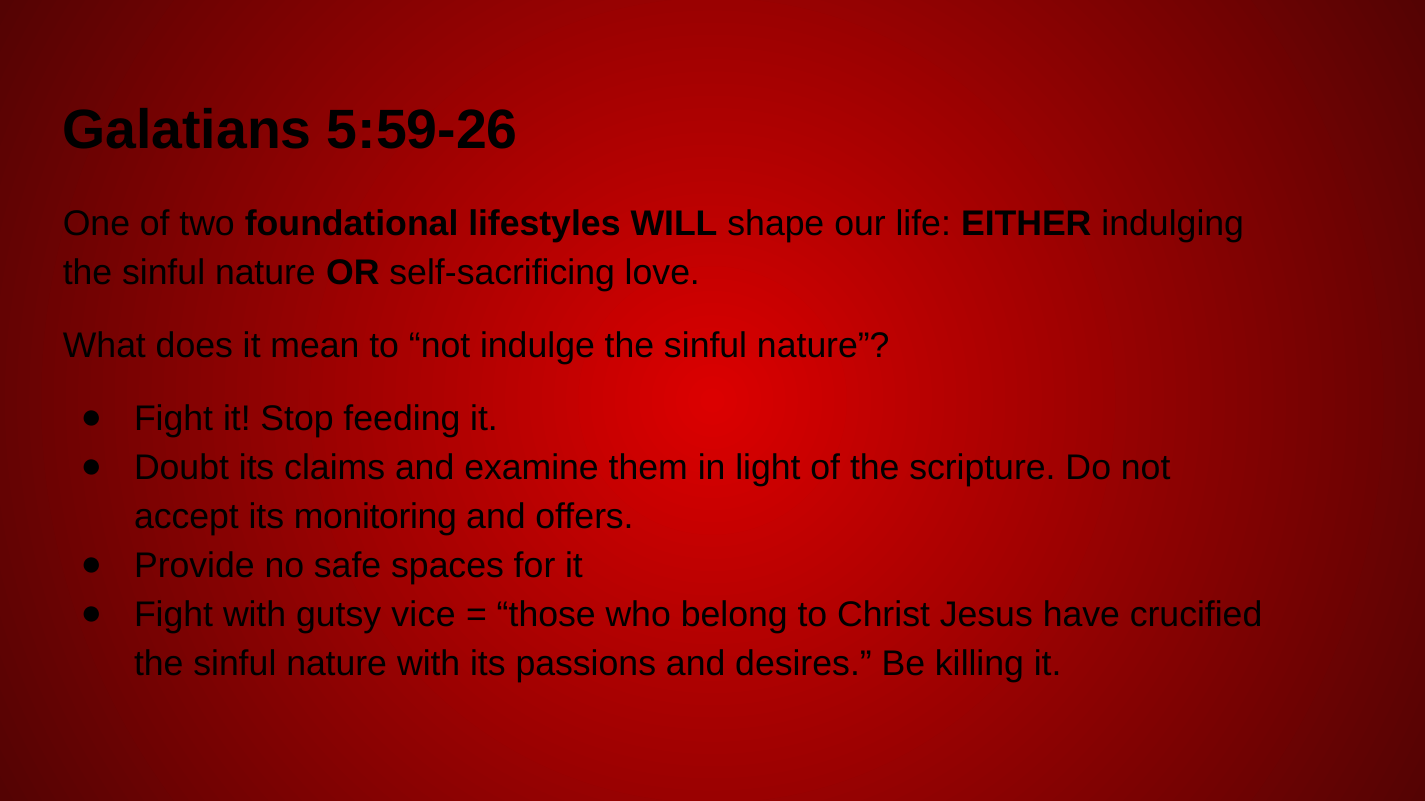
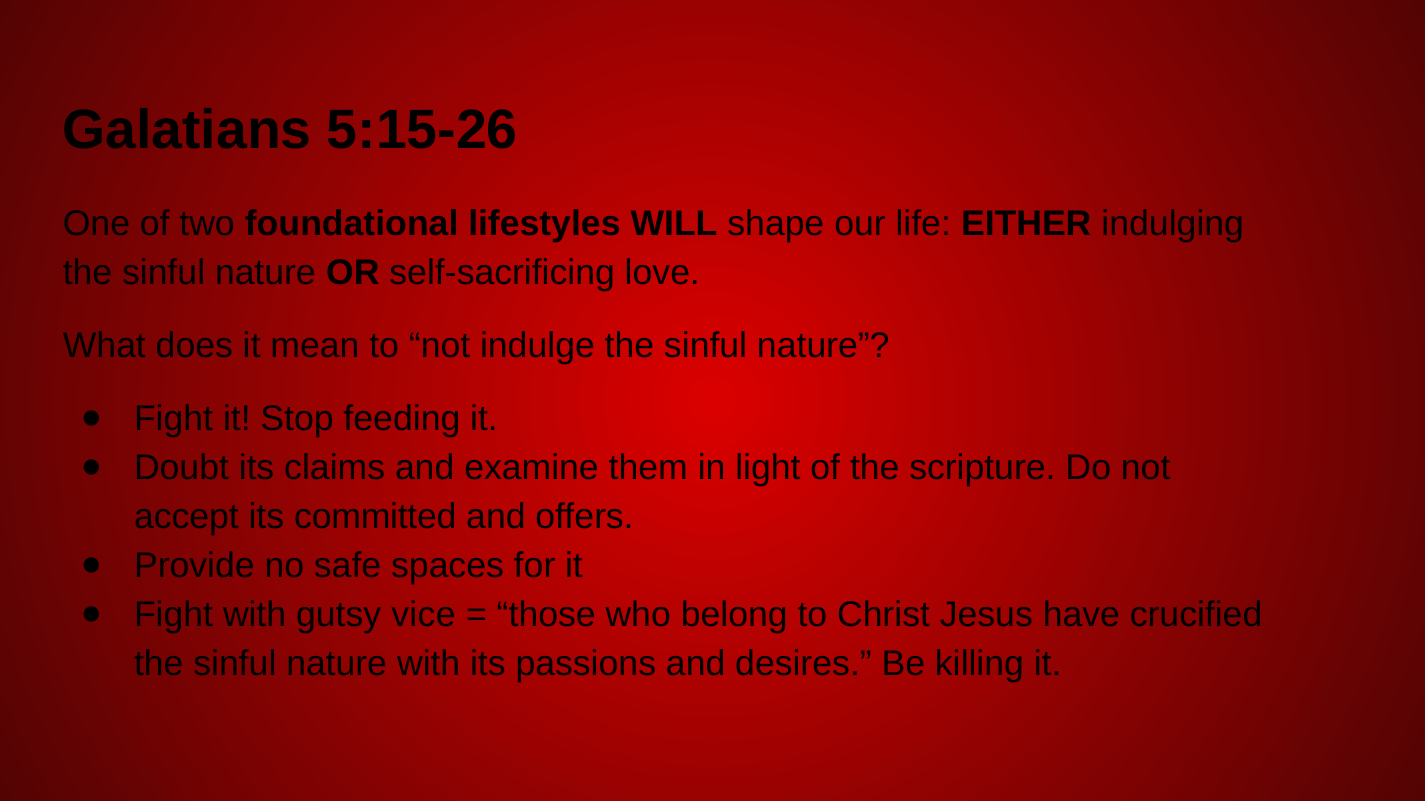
5:59-26: 5:59-26 -> 5:15-26 (422, 131)
monitoring: monitoring -> committed (375, 517)
